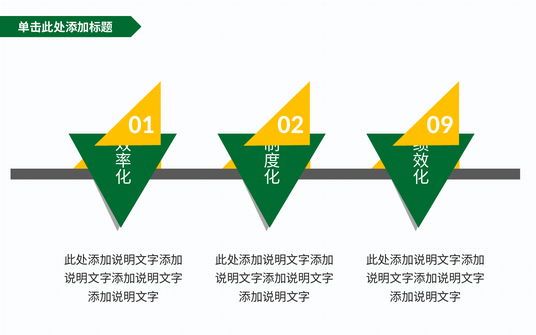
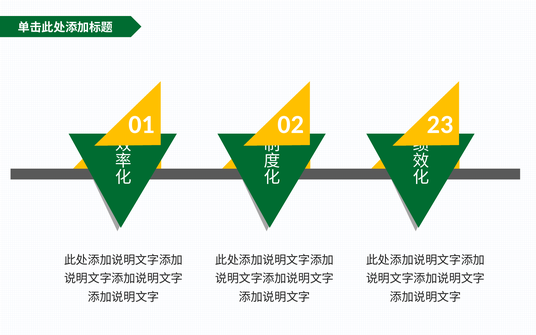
09: 09 -> 23 (440, 125)
